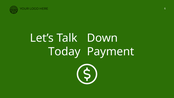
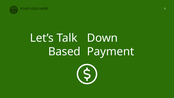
Today: Today -> Based (64, 52)
